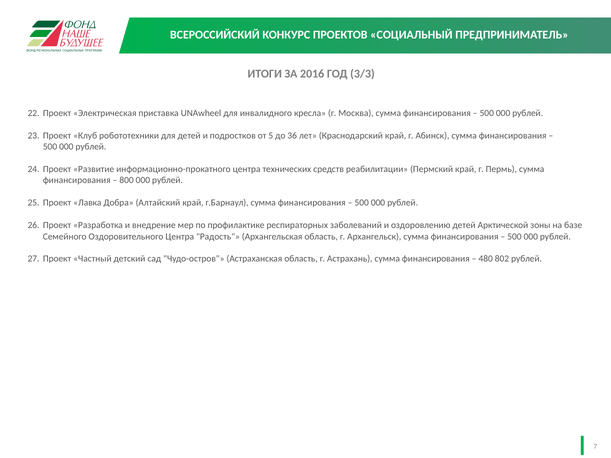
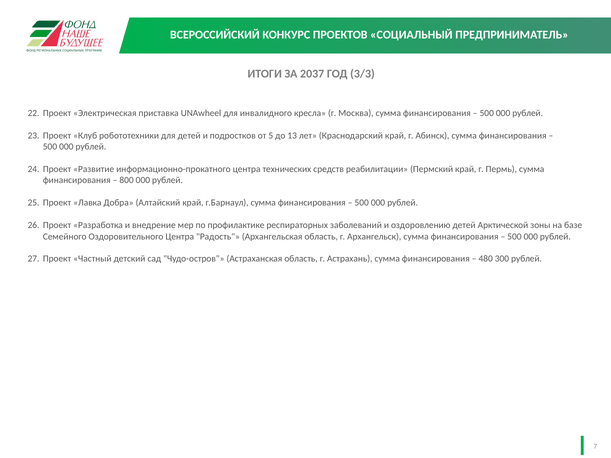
2016: 2016 -> 2037 (312, 74)
36: 36 -> 13 (292, 136)
802: 802 -> 300 (502, 259)
